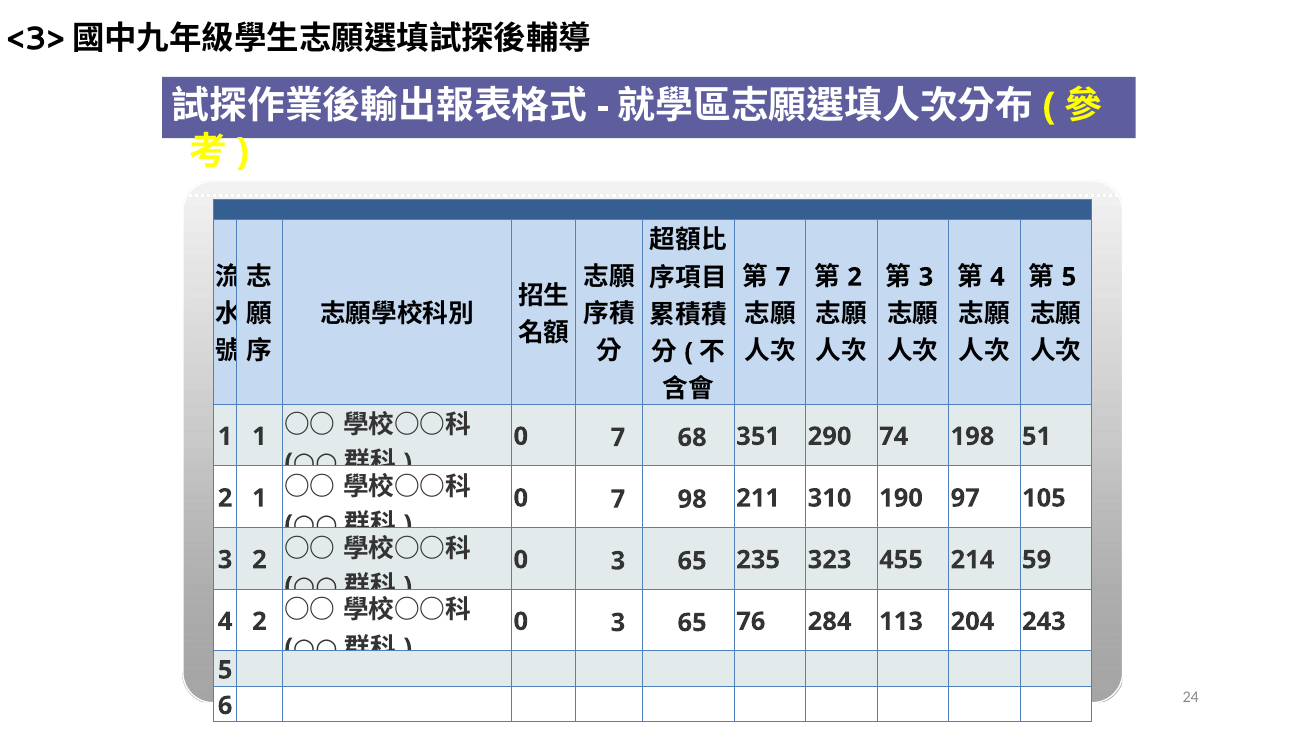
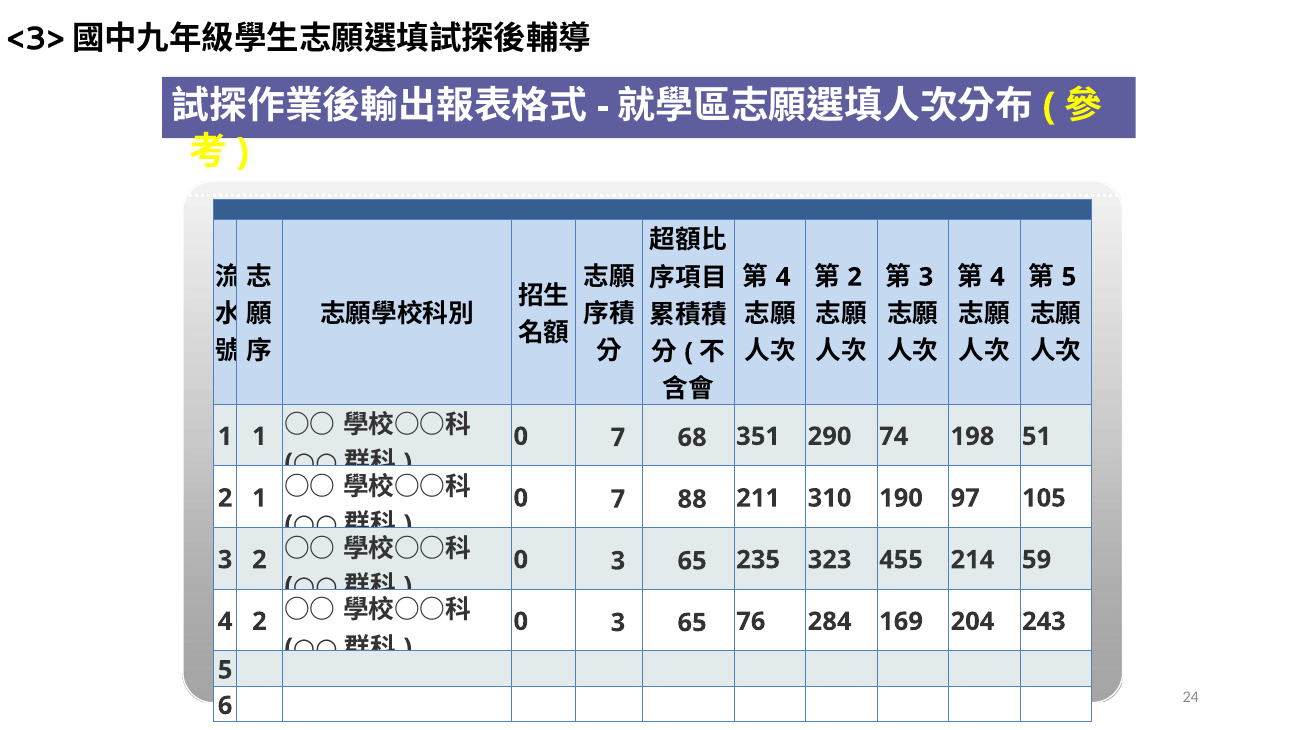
7: 7 -> 4 (783, 277)
98: 98 -> 88 (692, 499)
113: 113 -> 169 (901, 622)
